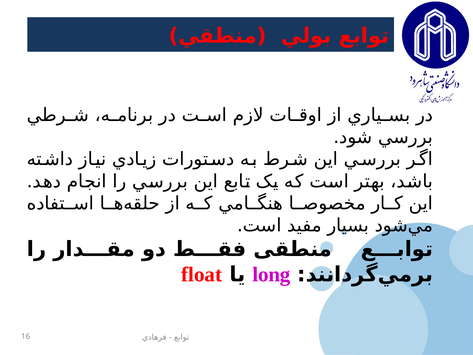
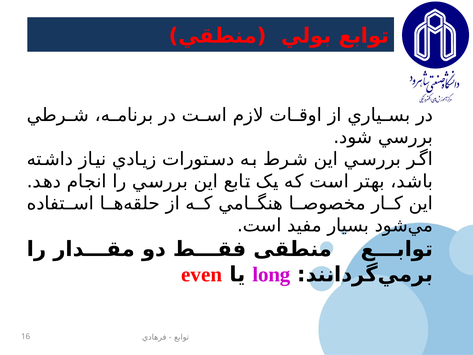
float: float -> even (202, 274)
